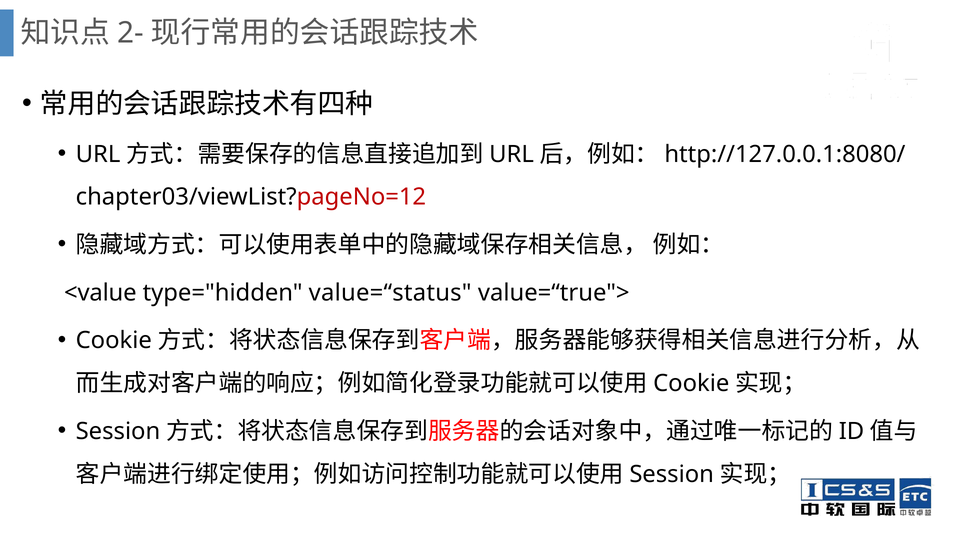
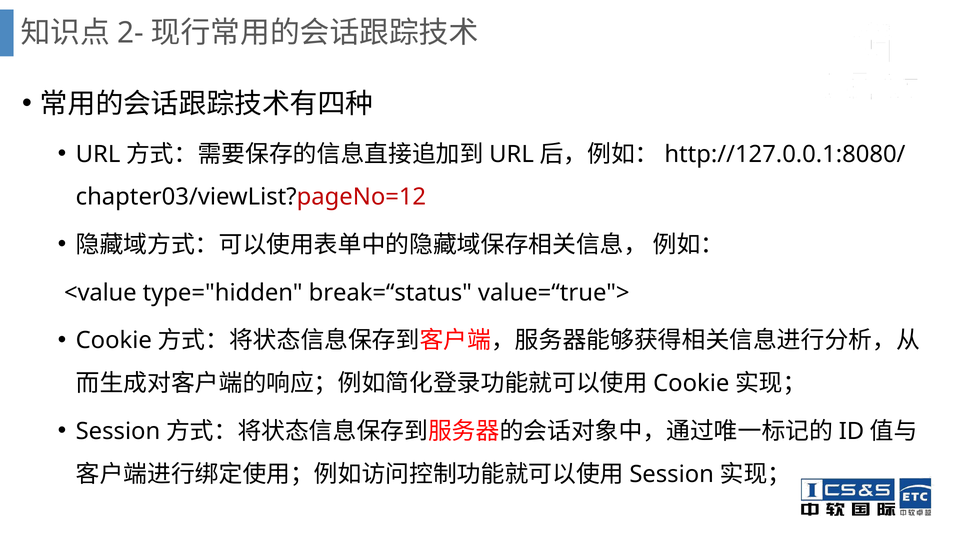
value=“status: value=“status -> break=“status (390, 293)
